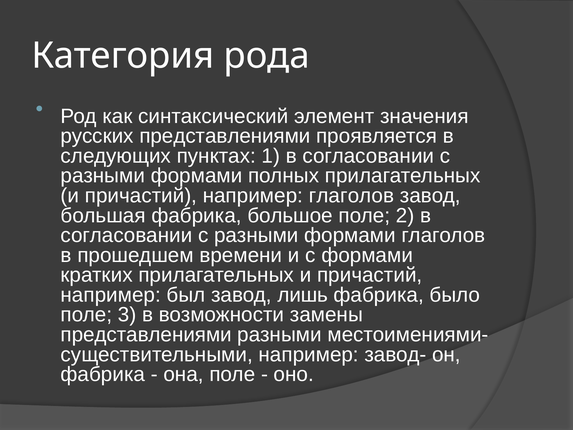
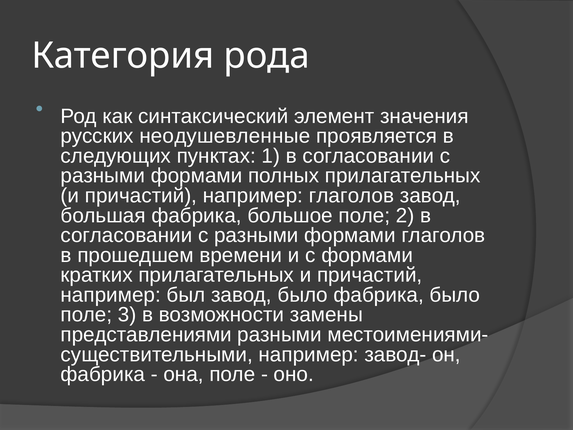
русских представлениями: представлениями -> неодушевленные (225, 136)
завод лишь: лишь -> было (303, 295)
